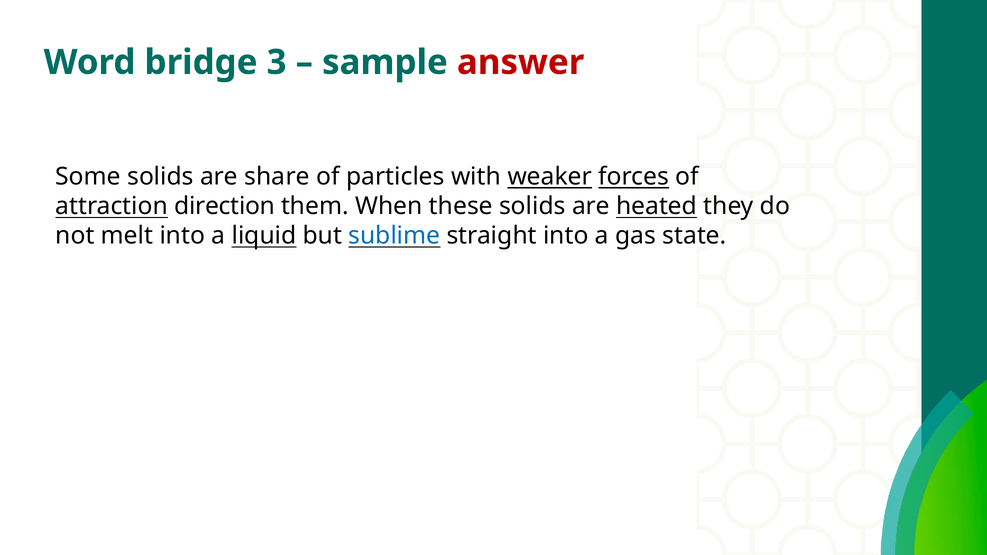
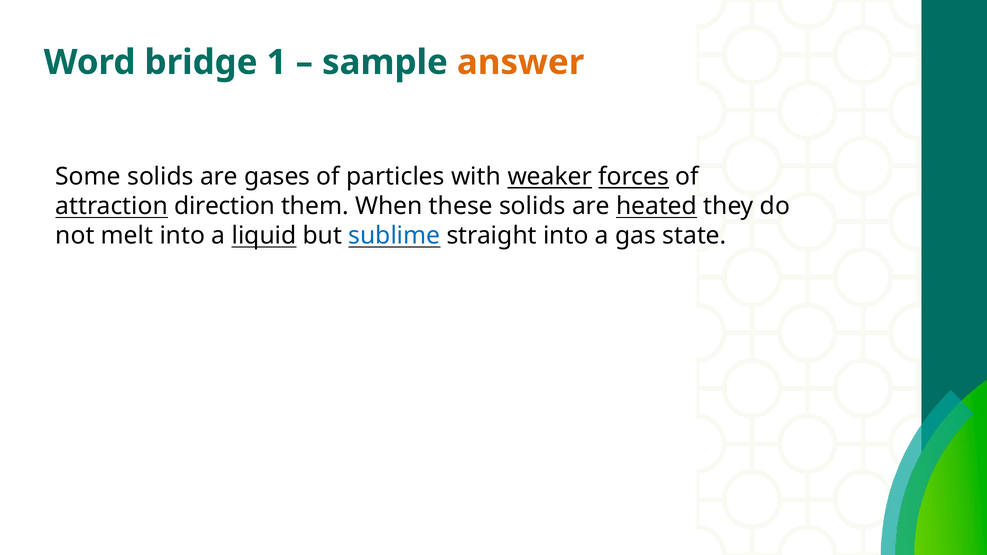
3: 3 -> 1 (277, 62)
answer colour: red -> orange (521, 62)
share: share -> gases (277, 177)
